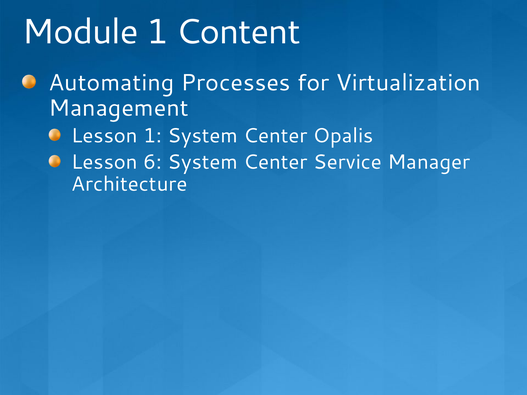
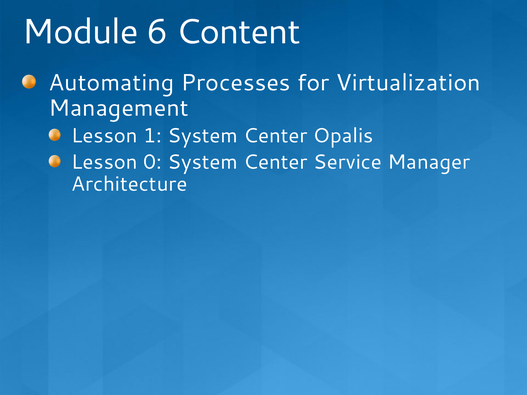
Module 1: 1 -> 6 (157, 32)
6: 6 -> 0 (153, 162)
